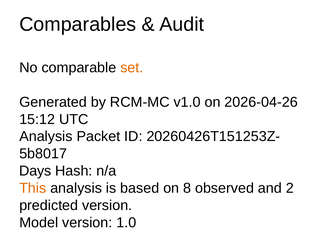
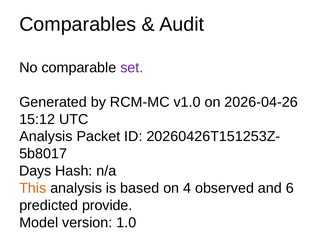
set colour: orange -> purple (132, 68)
8: 8 -> 4 (187, 188)
2: 2 -> 6 (290, 188)
predicted version: version -> provide (107, 205)
